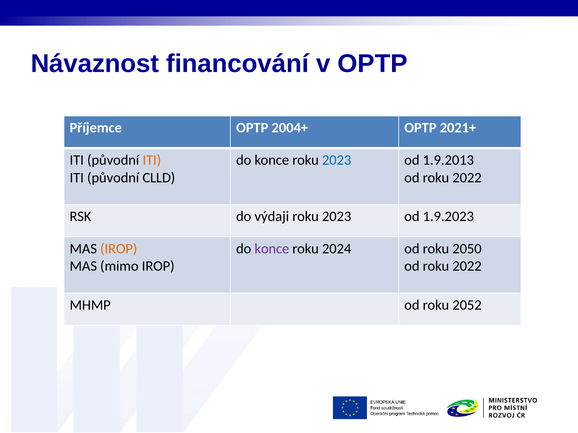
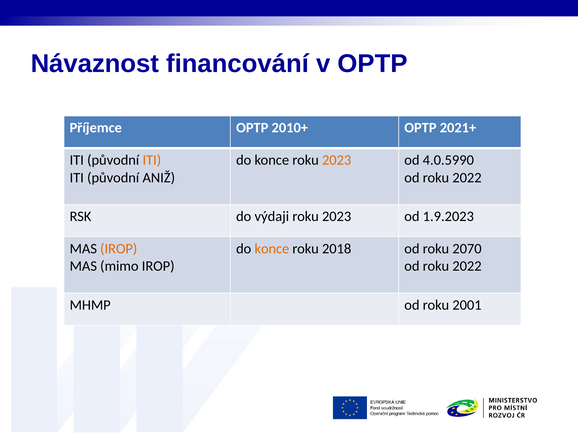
2004+: 2004+ -> 2010+ (290, 128)
2023 colour: blue -> orange (337, 160)
1.9.2013: 1.9.2013 -> 4.0.5990 (448, 160)
CLLD: CLLD -> ANIŽ (159, 178)
konce colour: purple -> orange (272, 249)
2024: 2024 -> 2018 (337, 249)
2050: 2050 -> 2070 (467, 249)
2052: 2052 -> 2001 (467, 305)
